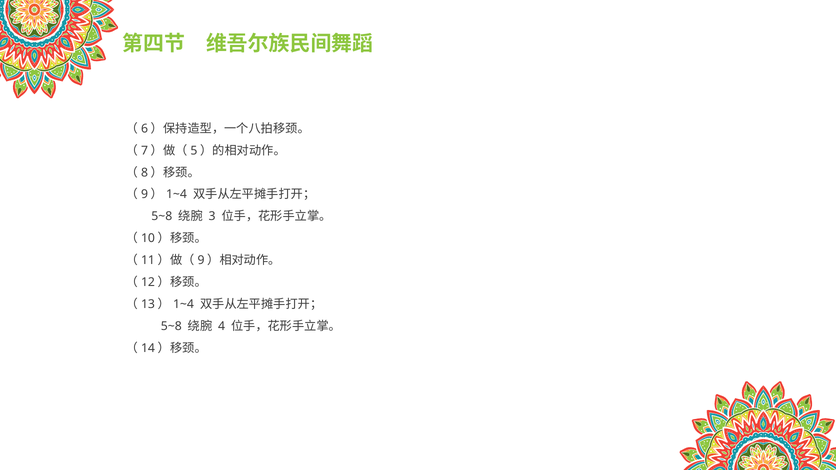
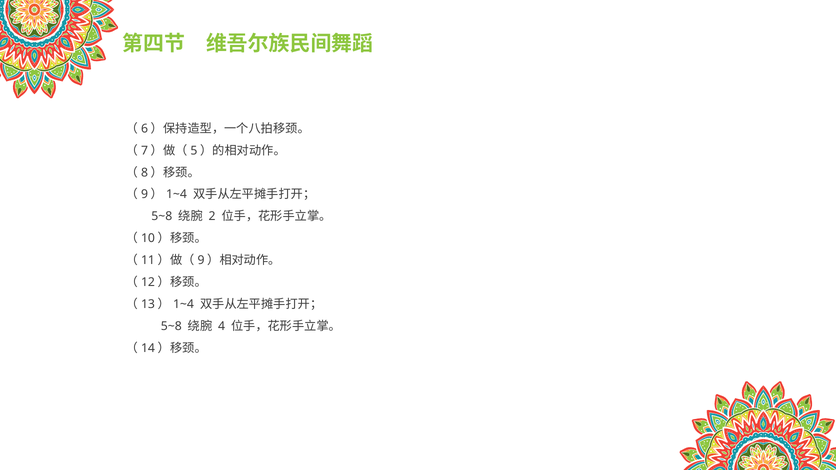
3: 3 -> 2 (212, 217)
